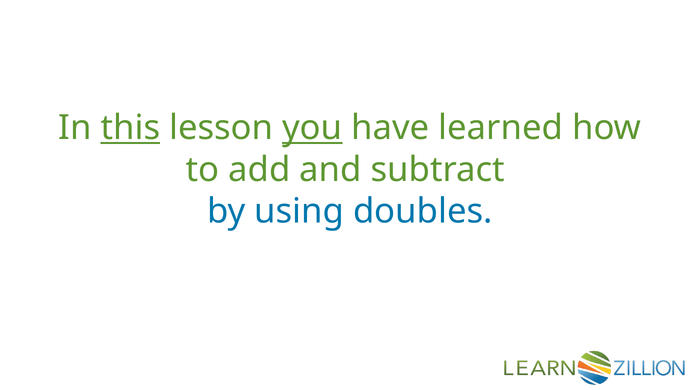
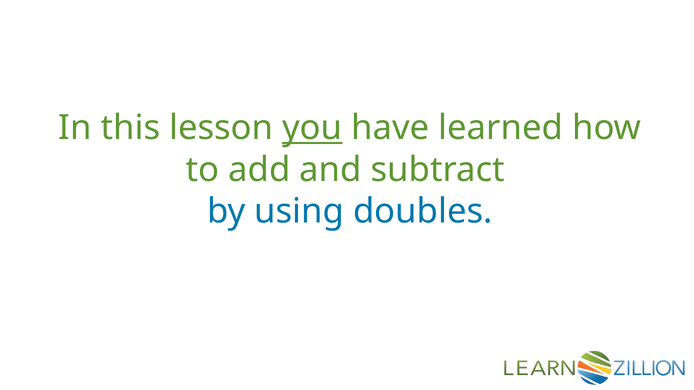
this underline: present -> none (130, 128)
